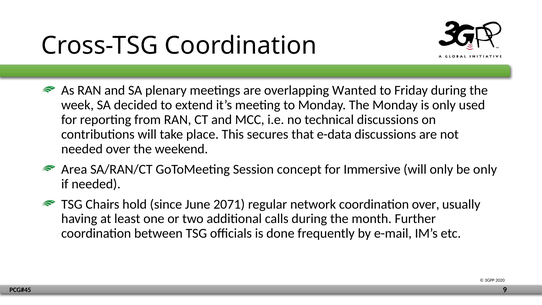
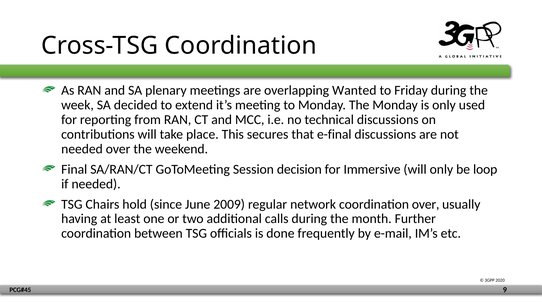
e-data: e-data -> e-final (334, 134)
Area: Area -> Final (74, 169)
concept: concept -> decision (299, 169)
be only: only -> loop (485, 169)
2071: 2071 -> 2009 (229, 204)
